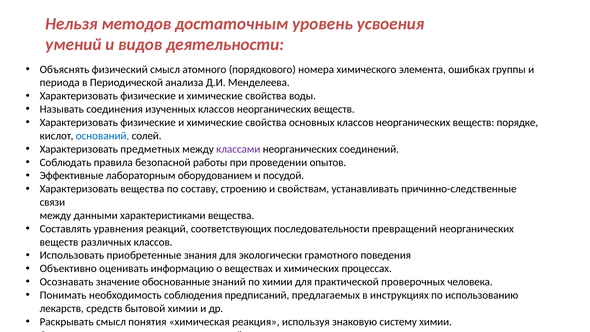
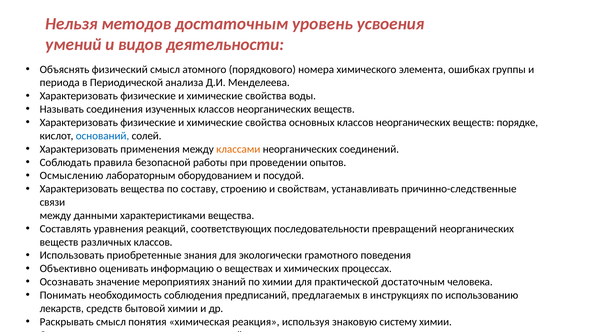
предметных: предметных -> применения (150, 149)
классами colour: purple -> orange (238, 149)
Эффективные: Эффективные -> Осмыслению (71, 176)
обоснованные: обоснованные -> мероприятиях (176, 282)
практической проверочных: проверочных -> достаточным (413, 282)
